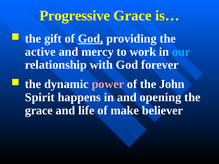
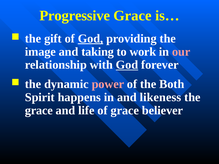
active: active -> image (40, 52)
mercy: mercy -> taking (98, 52)
our colour: light blue -> pink (181, 52)
God underline: none -> present (127, 65)
John: John -> Both (172, 84)
opening: opening -> likeness (160, 97)
of make: make -> grace (125, 111)
